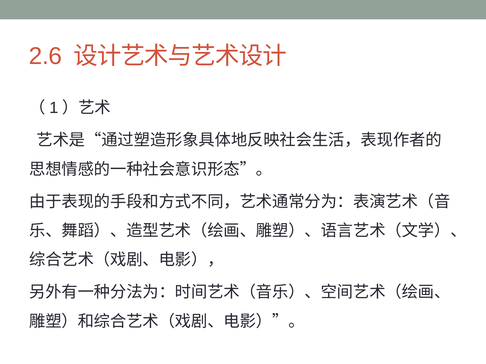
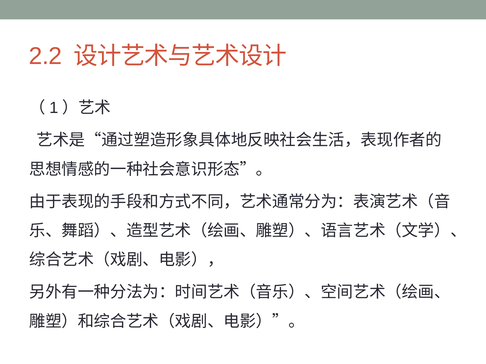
2.6: 2.6 -> 2.2 (45, 56)
